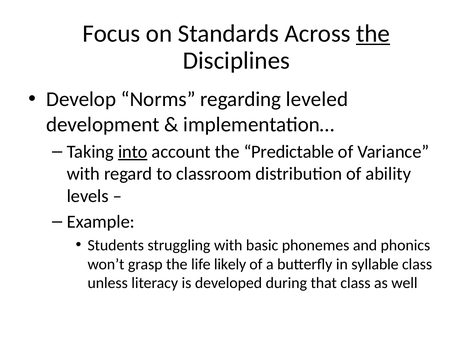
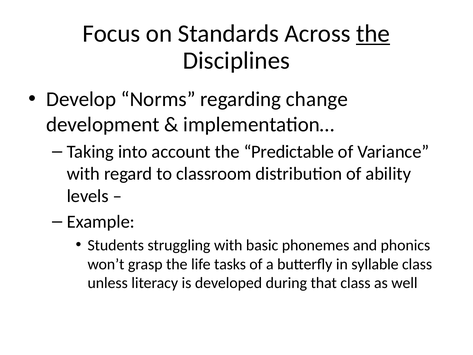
leveled: leveled -> change (317, 99)
into underline: present -> none (133, 152)
likely: likely -> tasks (230, 264)
